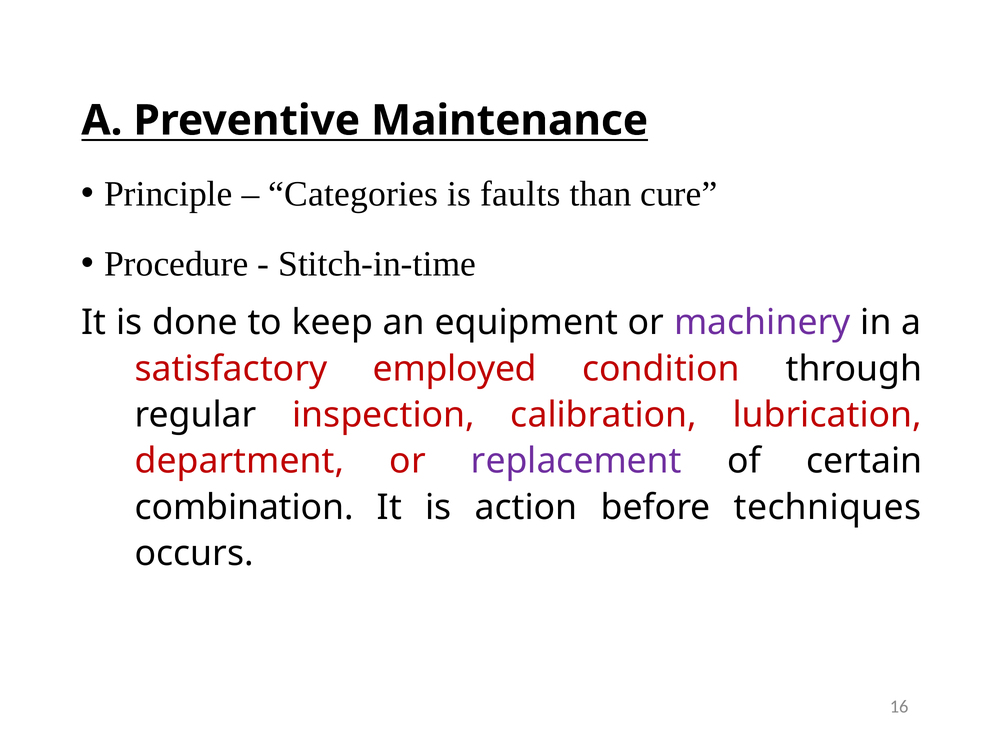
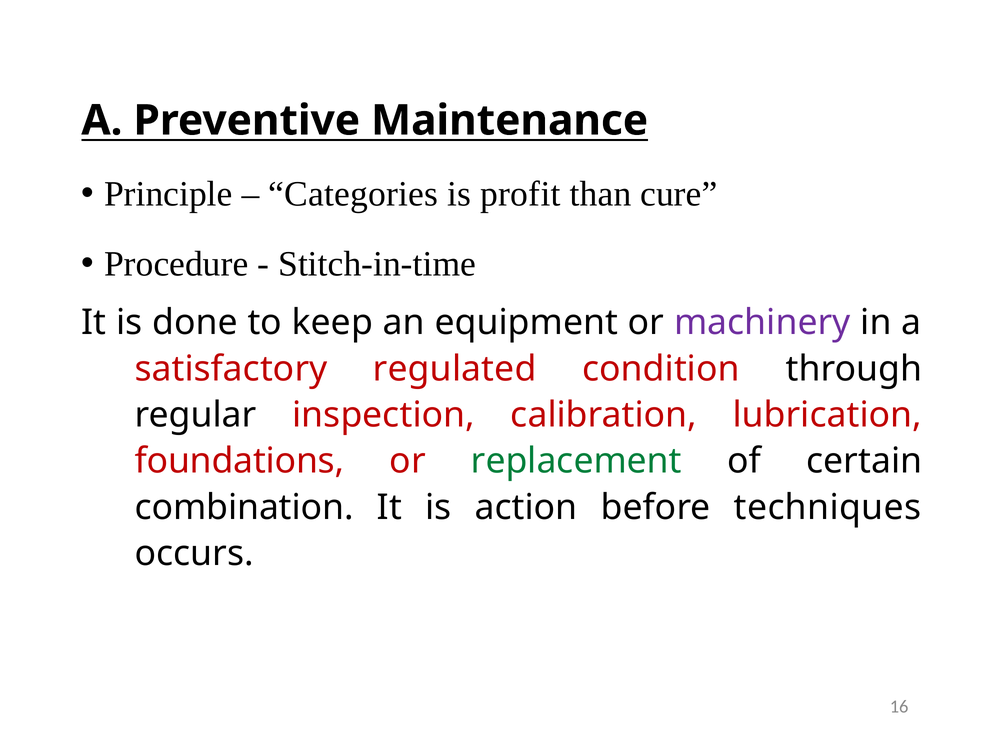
faults: faults -> profit (520, 194)
employed: employed -> regulated (455, 369)
department: department -> foundations (240, 461)
replacement colour: purple -> green (576, 461)
